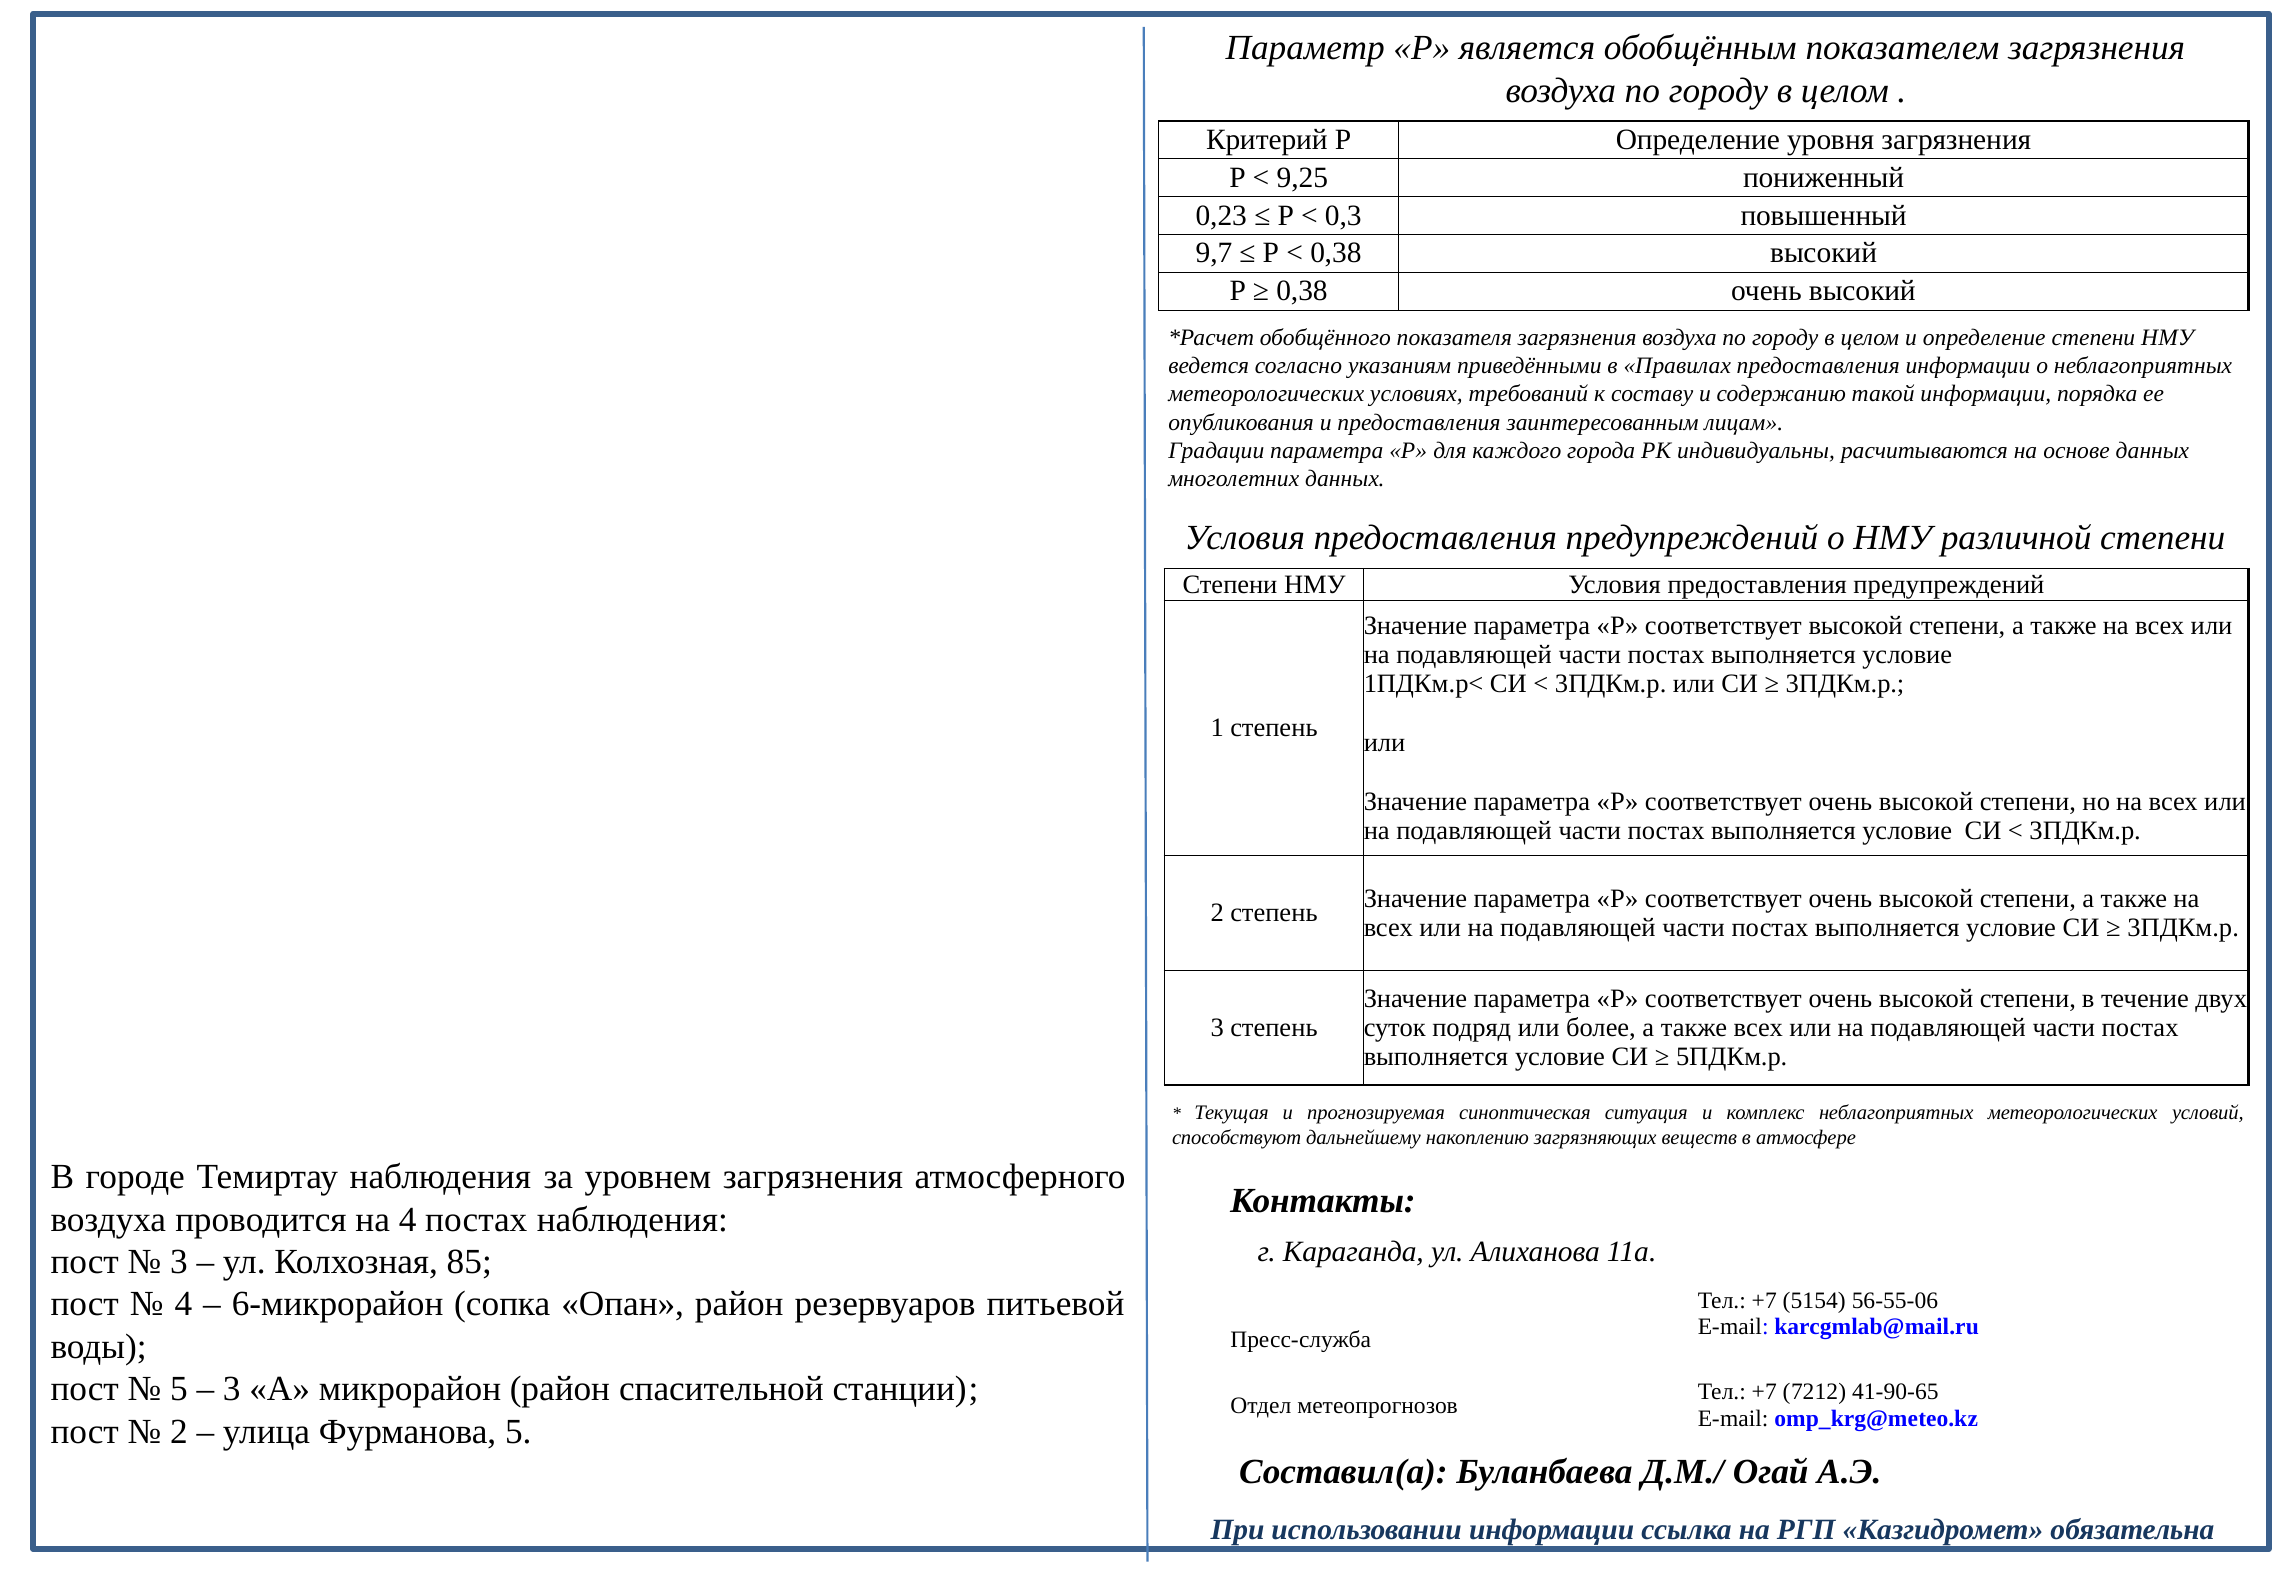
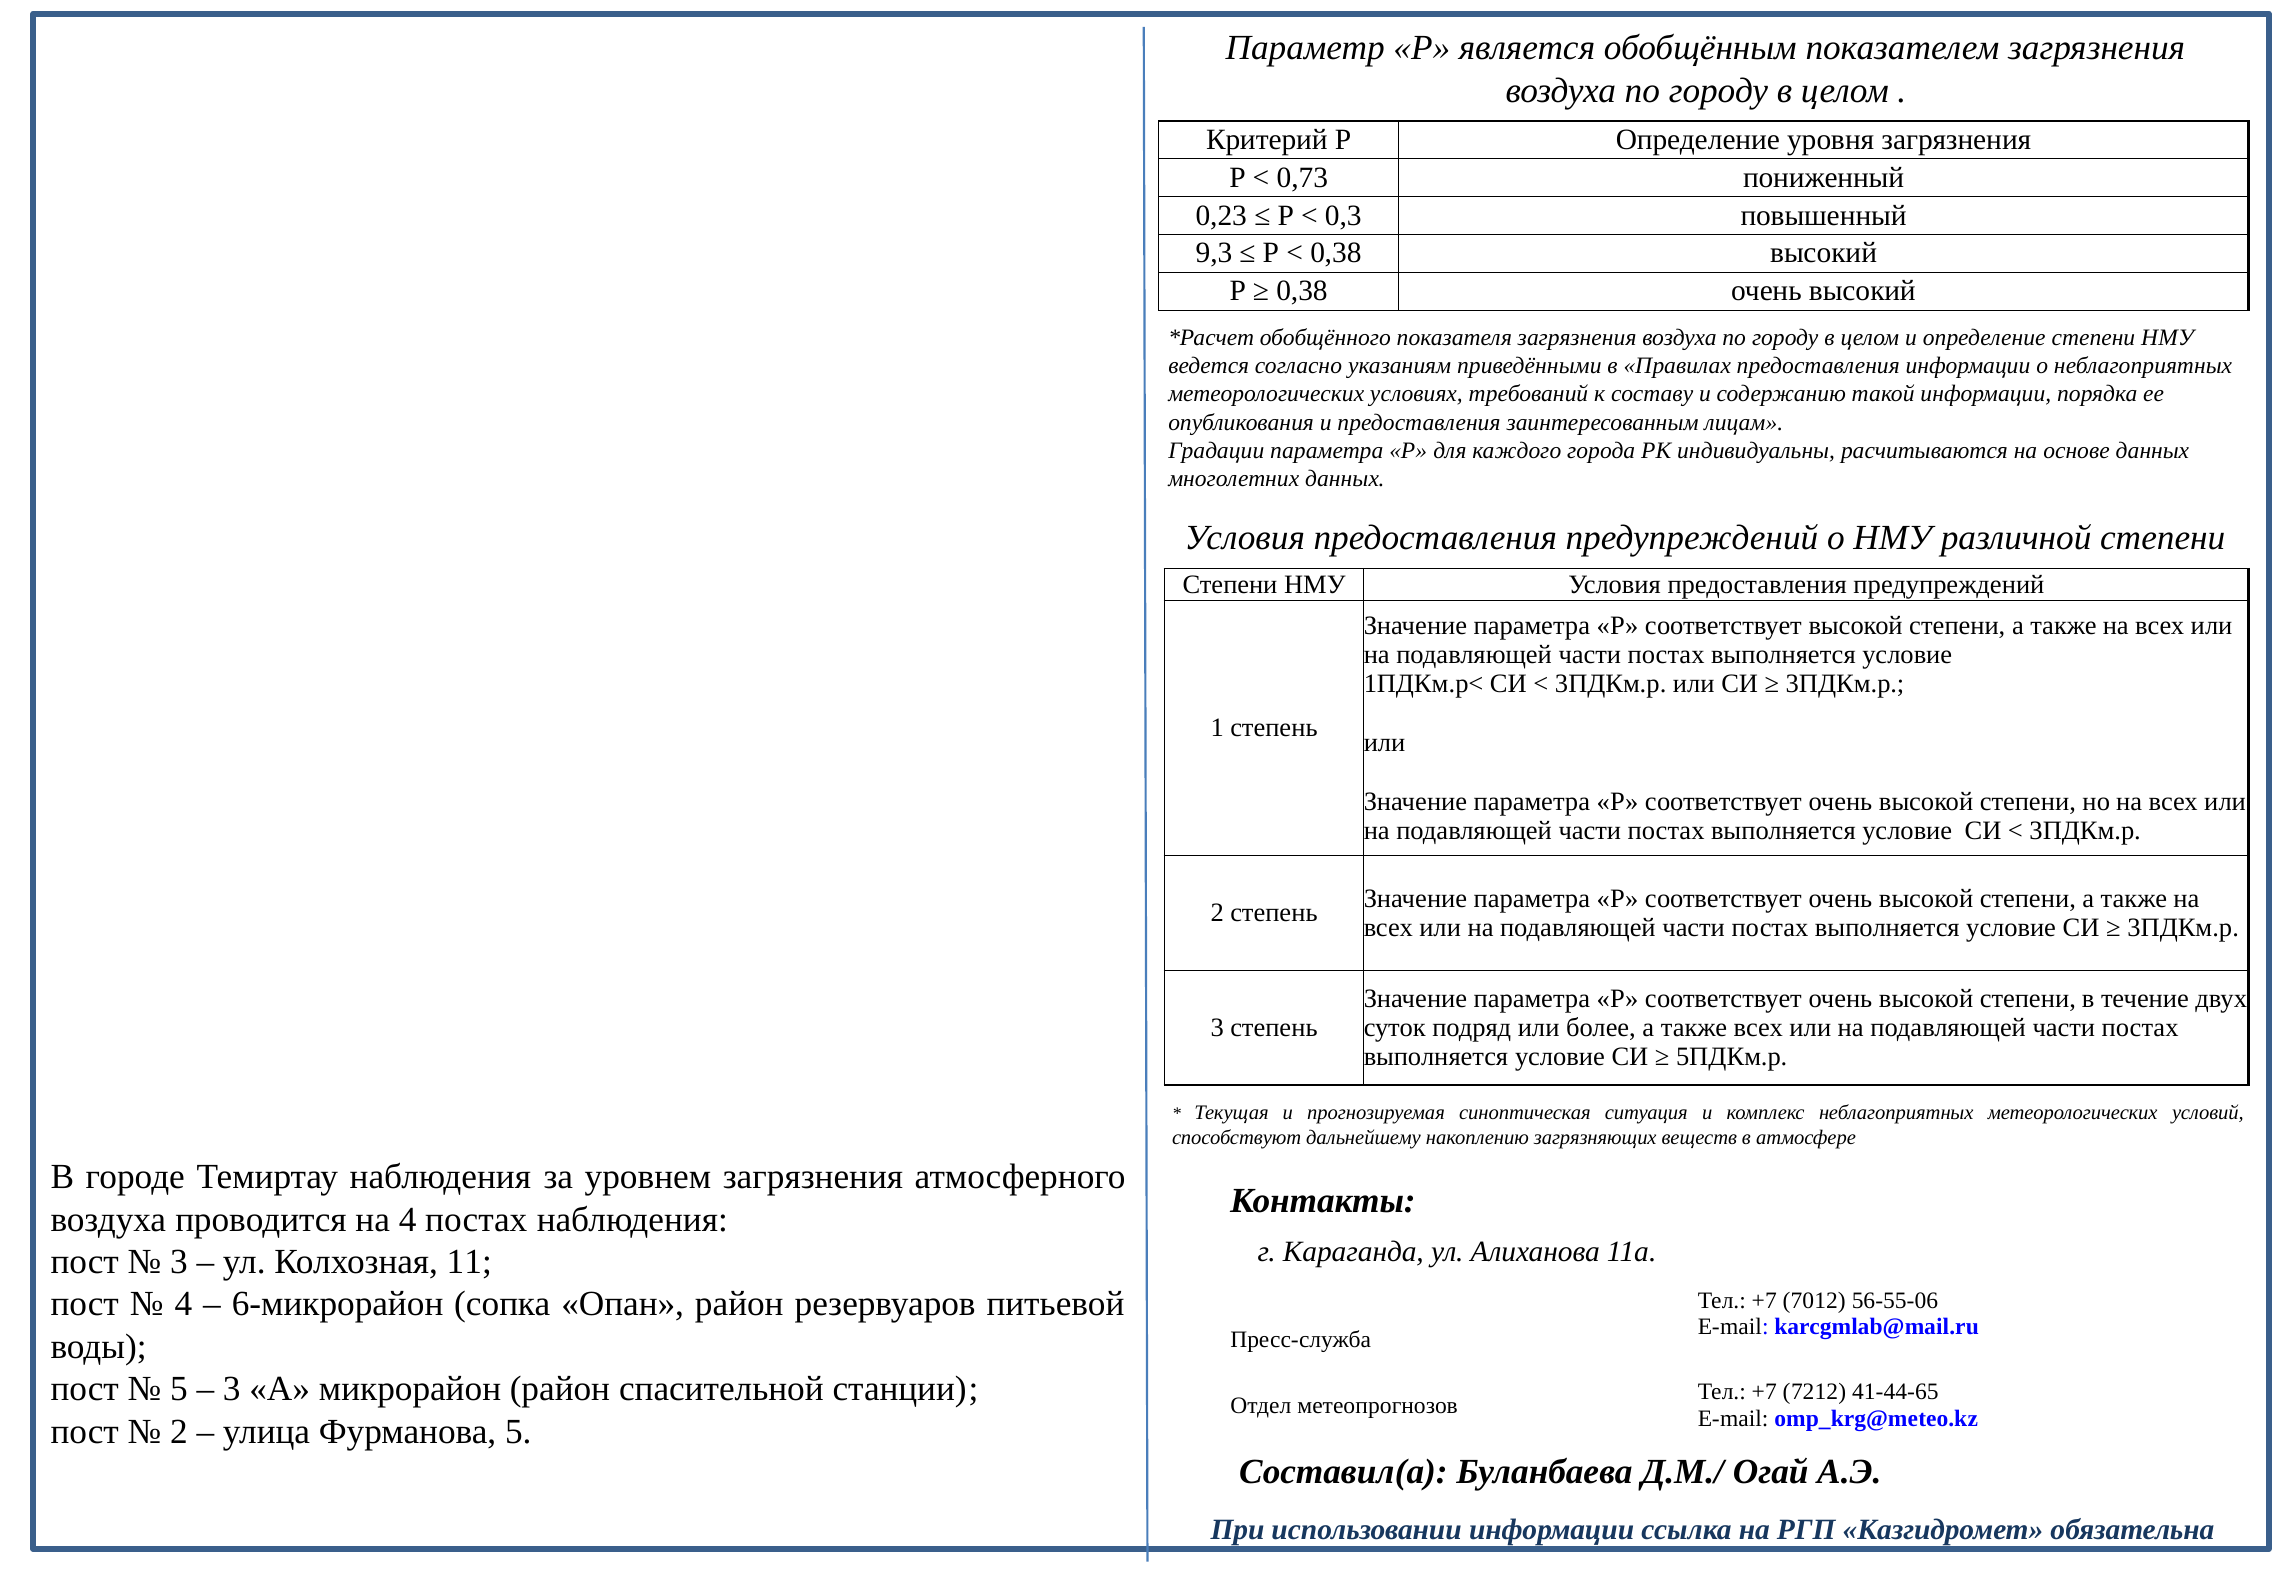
9,25: 9,25 -> 0,73 (1302, 177)
9,7: 9,7 -> 9,3 (1214, 253)
85: 85 -> 11 (469, 1262)
5154: 5154 -> 7012 (1814, 1300)
41-90-65: 41-90-65 -> 41-44-65 (1895, 1392)
